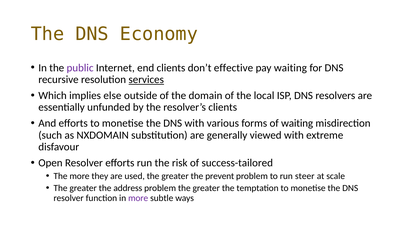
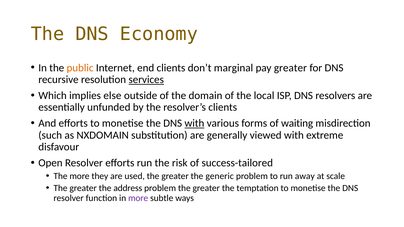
public colour: purple -> orange (80, 68)
effective: effective -> marginal (234, 68)
pay waiting: waiting -> greater (290, 68)
with underline: none -> present (194, 124)
prevent: prevent -> generic (220, 176)
steer: steer -> away (305, 176)
